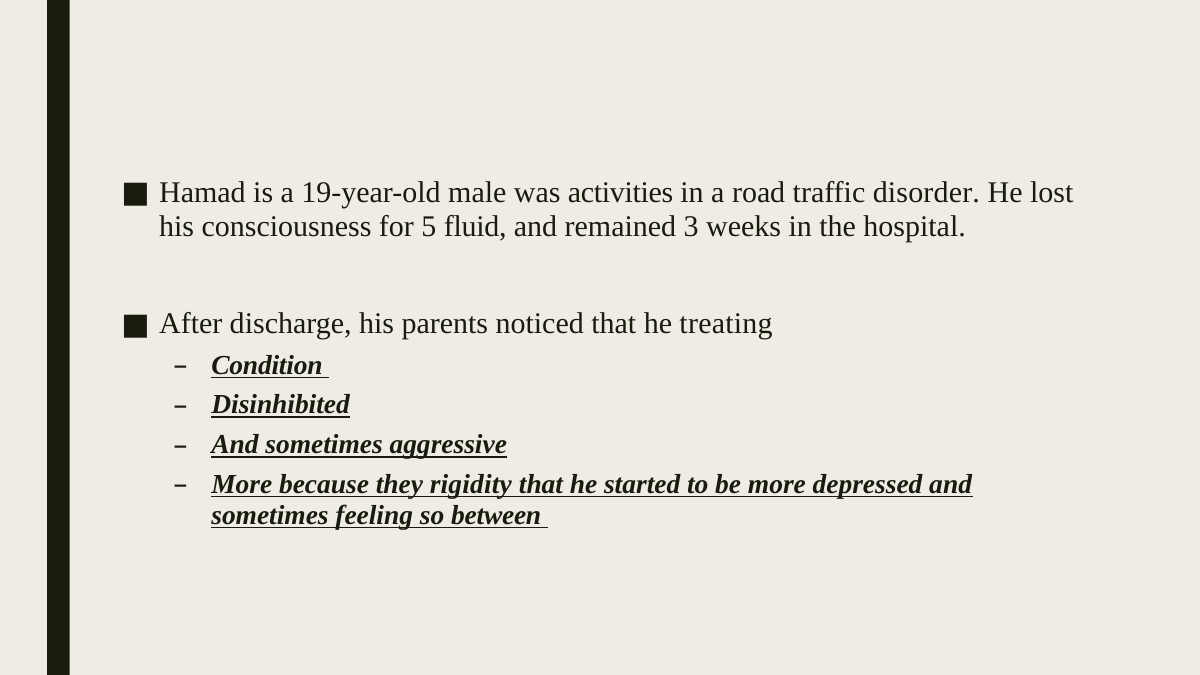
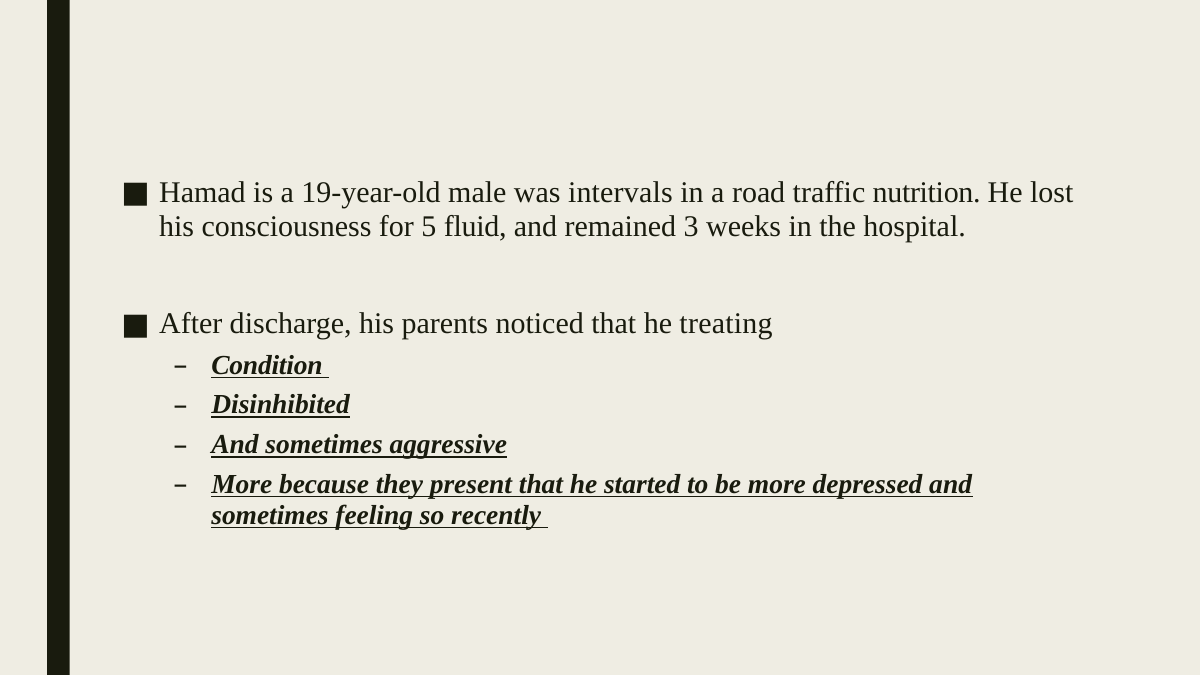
activities: activities -> intervals (620, 192)
disorder: disorder -> nutrition (927, 192)
rigidity: rigidity -> present (471, 484)
between: between -> recently (496, 515)
